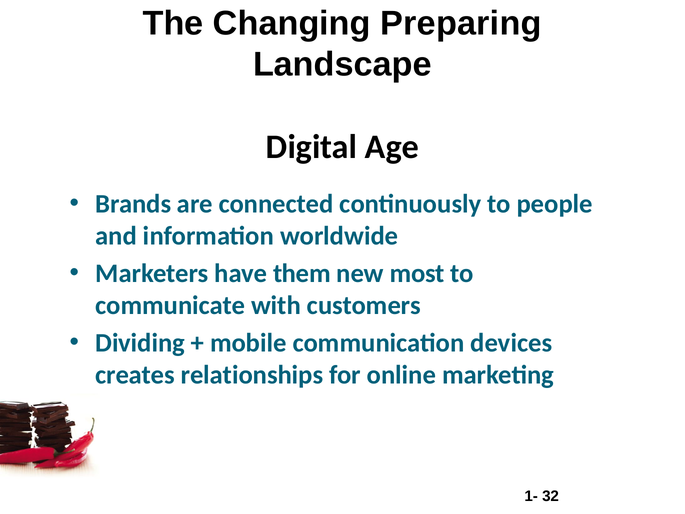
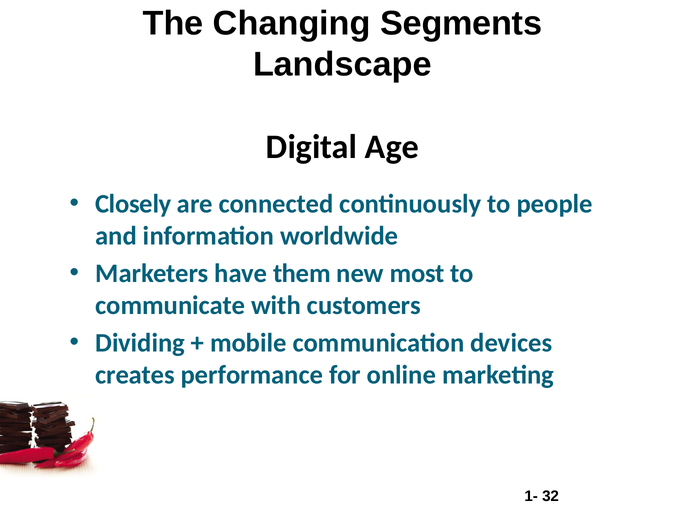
Preparing: Preparing -> Segments (461, 23)
Brands: Brands -> Closely (133, 204)
relationships: relationships -> performance (252, 375)
